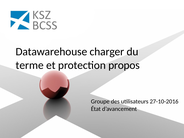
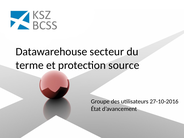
charger: charger -> secteur (107, 52)
propos: propos -> source (124, 65)
